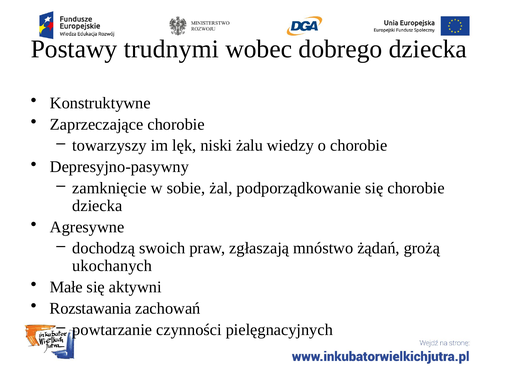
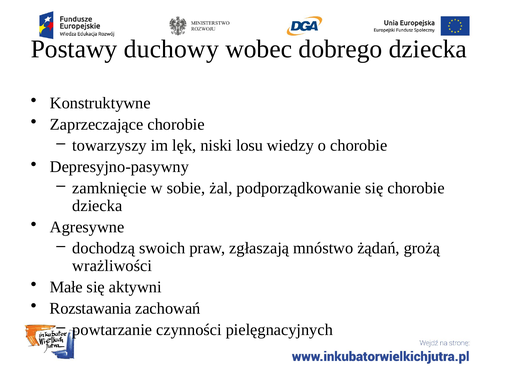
trudnymi: trudnymi -> duchowy (171, 49)
żalu: żalu -> losu (250, 146)
ukochanych: ukochanych -> wrażliwości (112, 266)
